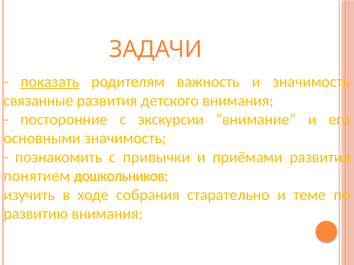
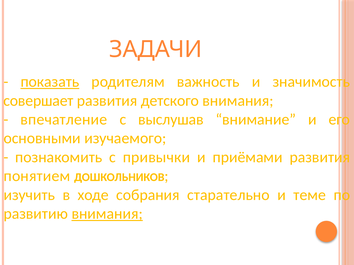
связанные: связанные -> совершает (38, 101)
посторонние: посторонние -> впечатление (64, 120)
экскурсии: экскурсии -> выслушав (171, 120)
основными значимость: значимость -> изучаемого (125, 139)
внимания underline: none -> present (107, 214)
